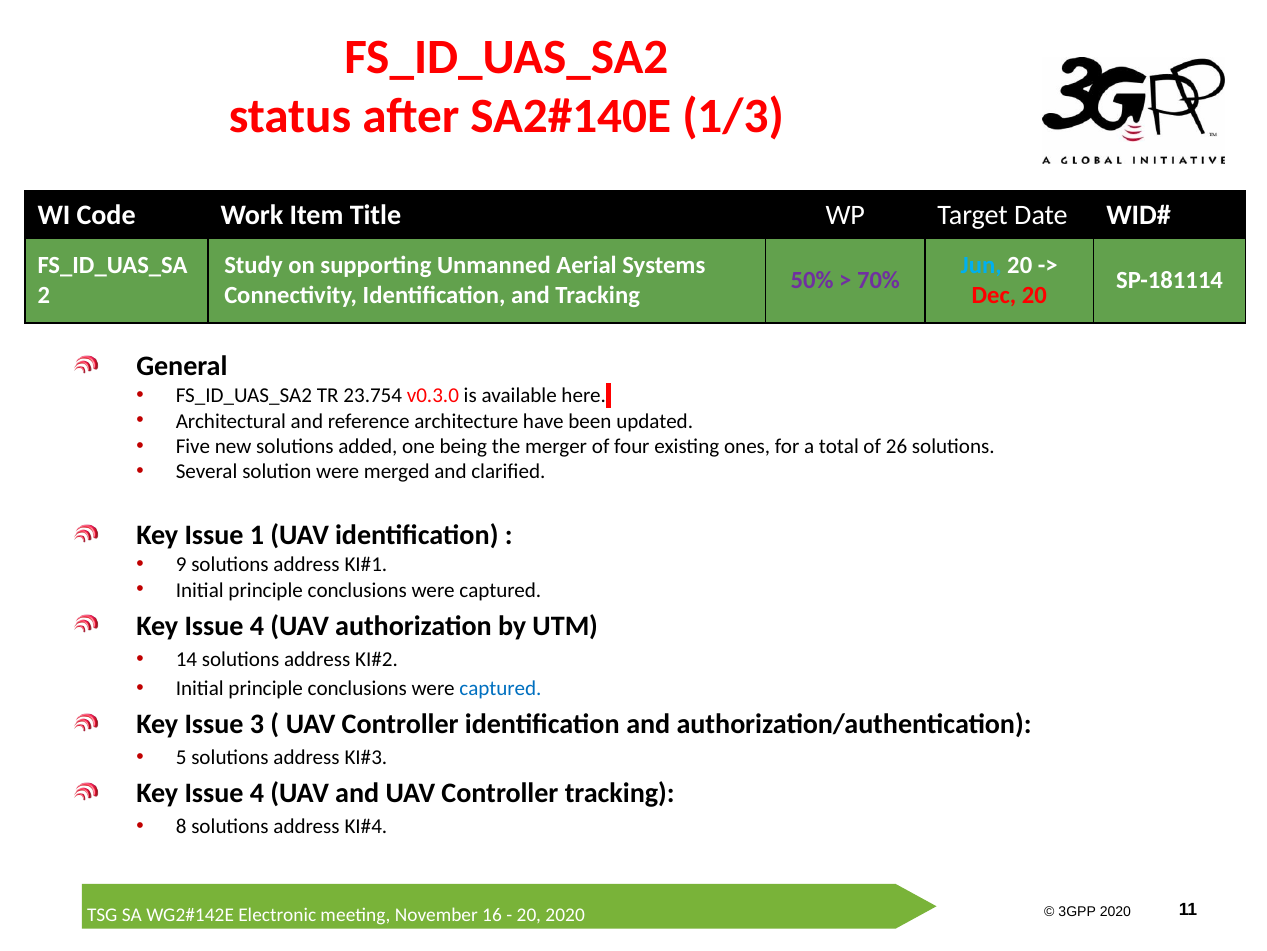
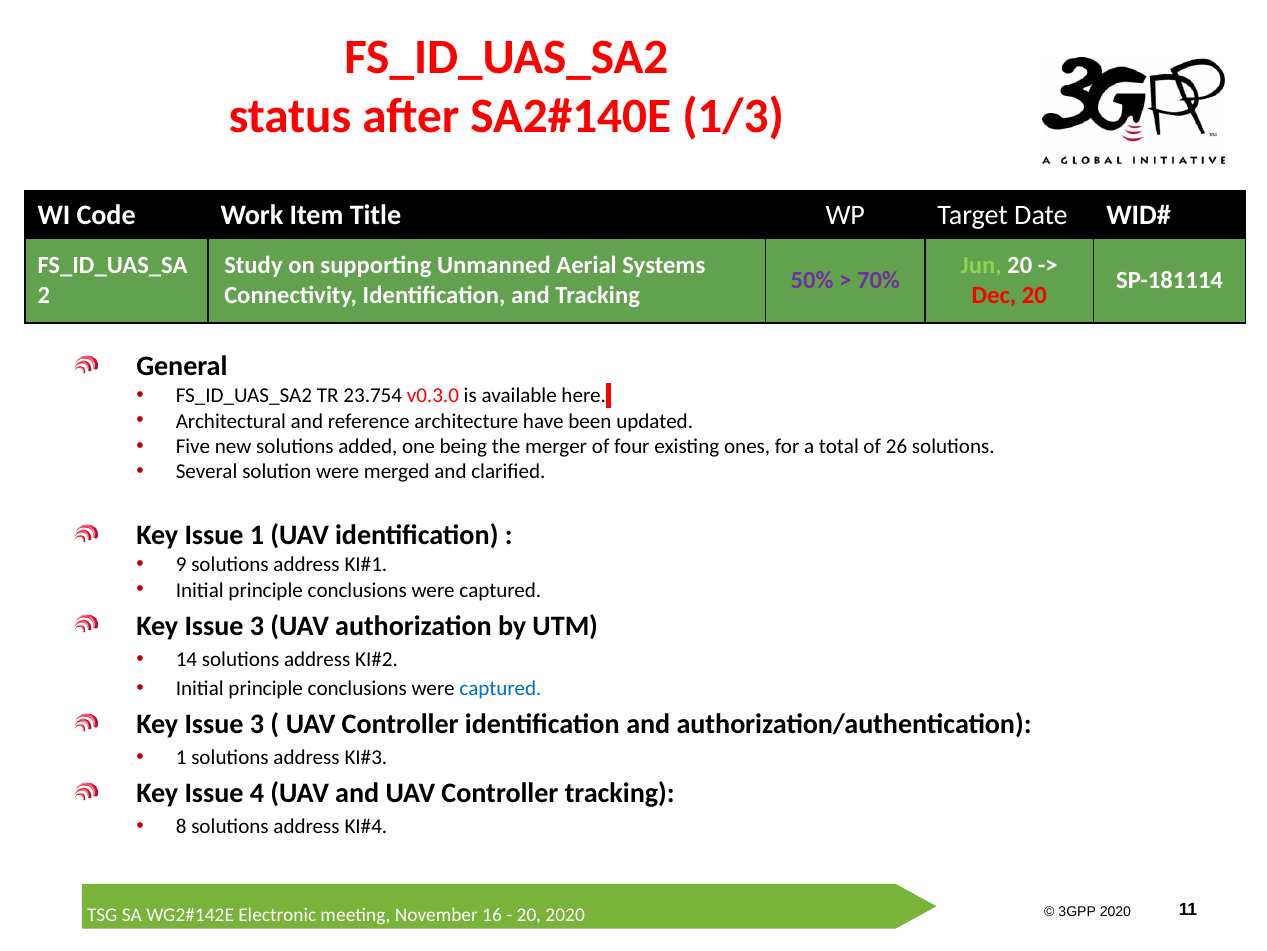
Jun colour: light blue -> light green (981, 266)
4: 4 -> 3 (257, 625)
5: 5 -> 1 (181, 757)
